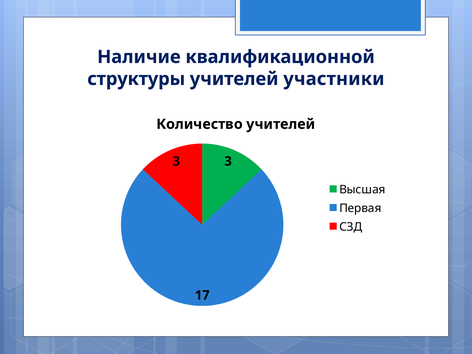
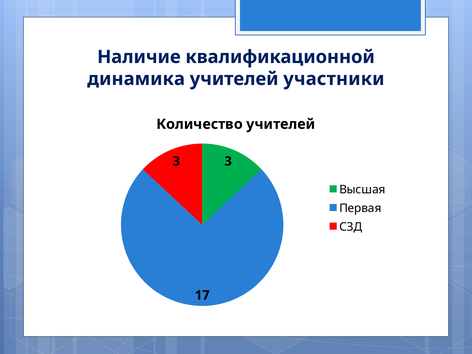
структуры: структуры -> динамика (136, 79)
